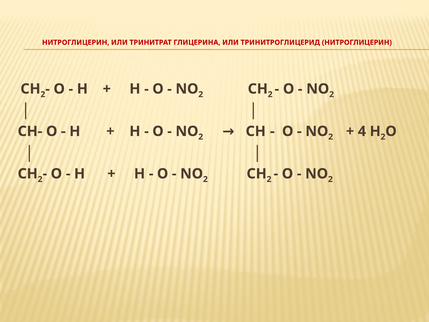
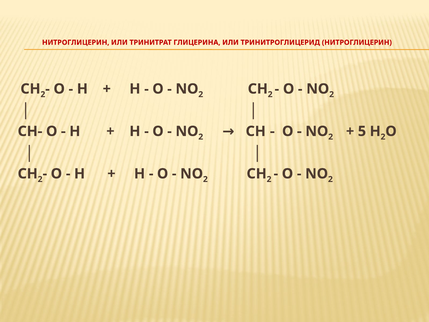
4: 4 -> 5 (362, 131)
